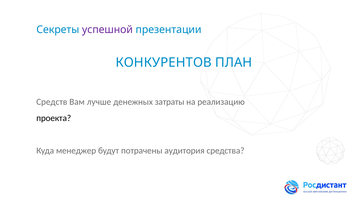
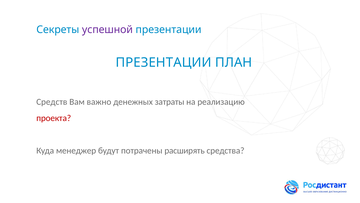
КОНКУРЕНТОВ: КОНКУРЕНТОВ -> ПРЕЗЕНТАЦИИ (164, 62)
лучше: лучше -> важно (99, 102)
проекта colour: black -> red (54, 118)
аудитория: аудитория -> расширять (185, 150)
